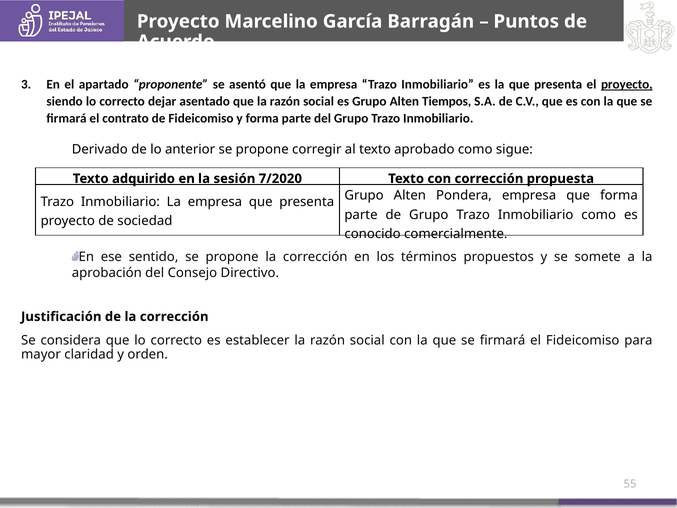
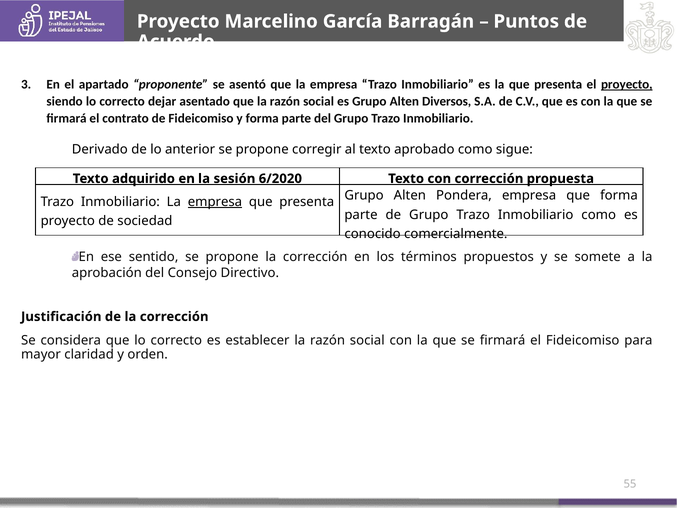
Tiempos: Tiempos -> Diversos (447, 101)
7/2020: 7/2020 -> 6/2020 (280, 179)
empresa underline: none -> present (215, 202)
